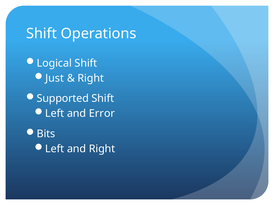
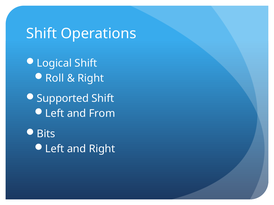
Just: Just -> Roll (55, 78)
Error: Error -> From (102, 114)
